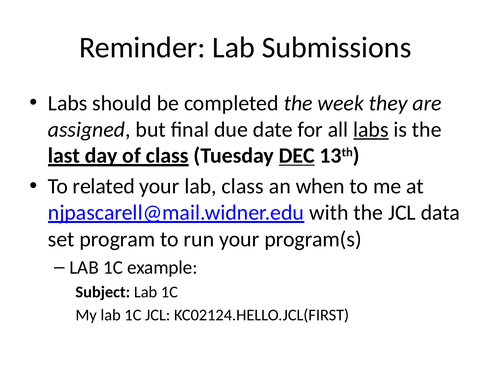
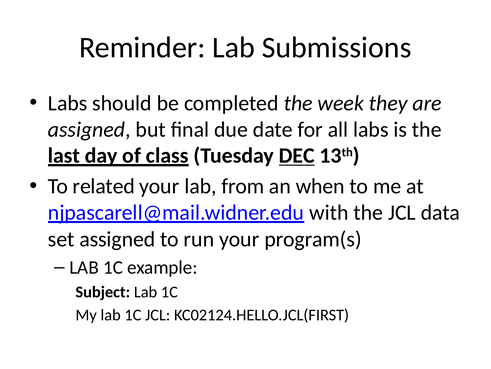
labs underline: present -> none (371, 129)
lab class: class -> from (243, 186)
set program: program -> assigned (117, 239)
